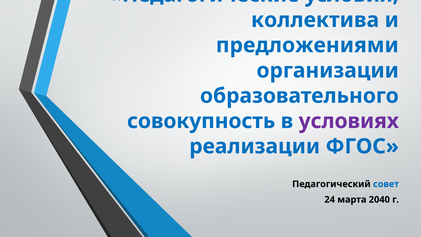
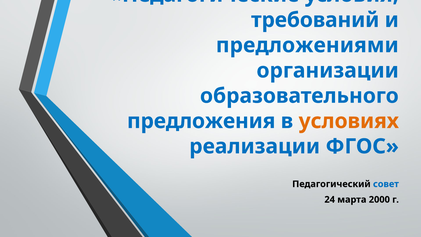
коллектива: коллектива -> требований (315, 20)
совокупность: совокупность -> предложения (201, 121)
условиях colour: purple -> orange (349, 121)
2040: 2040 -> 2000 (379, 199)
